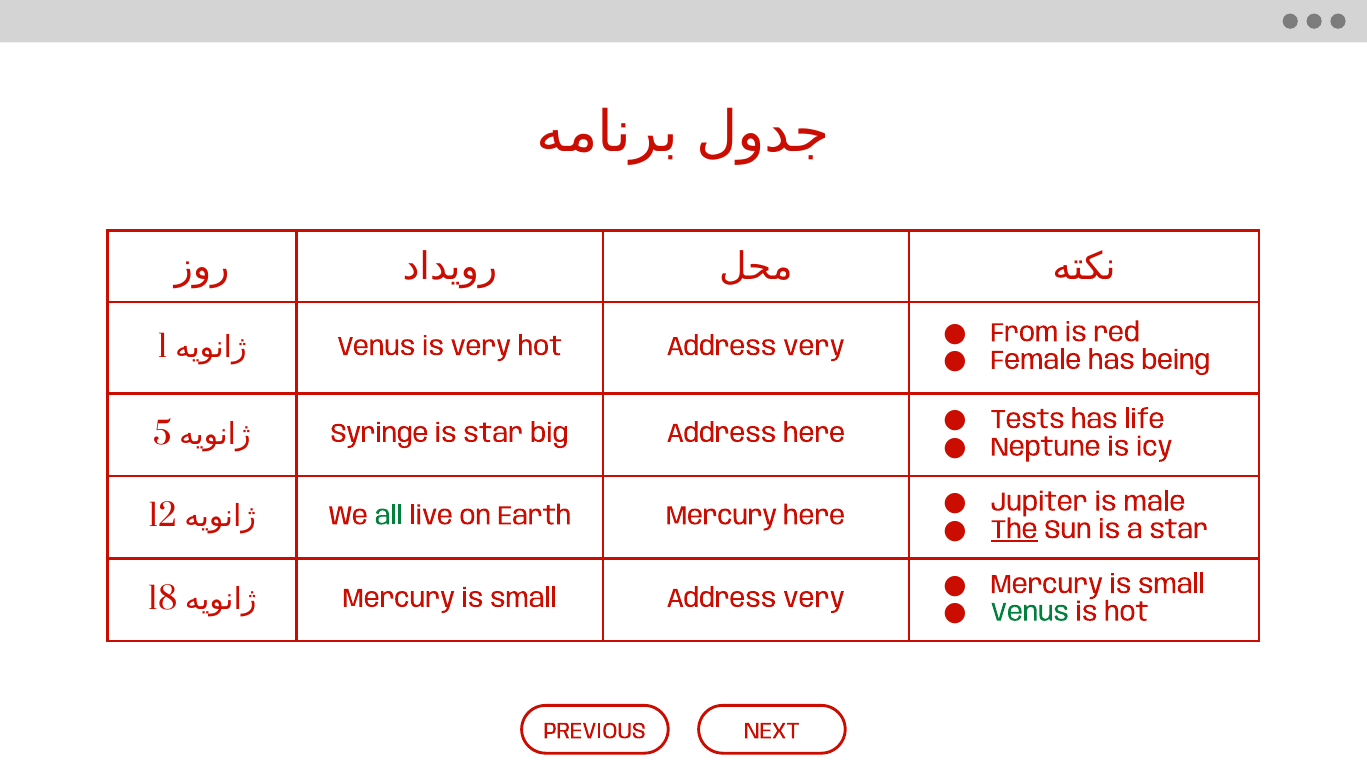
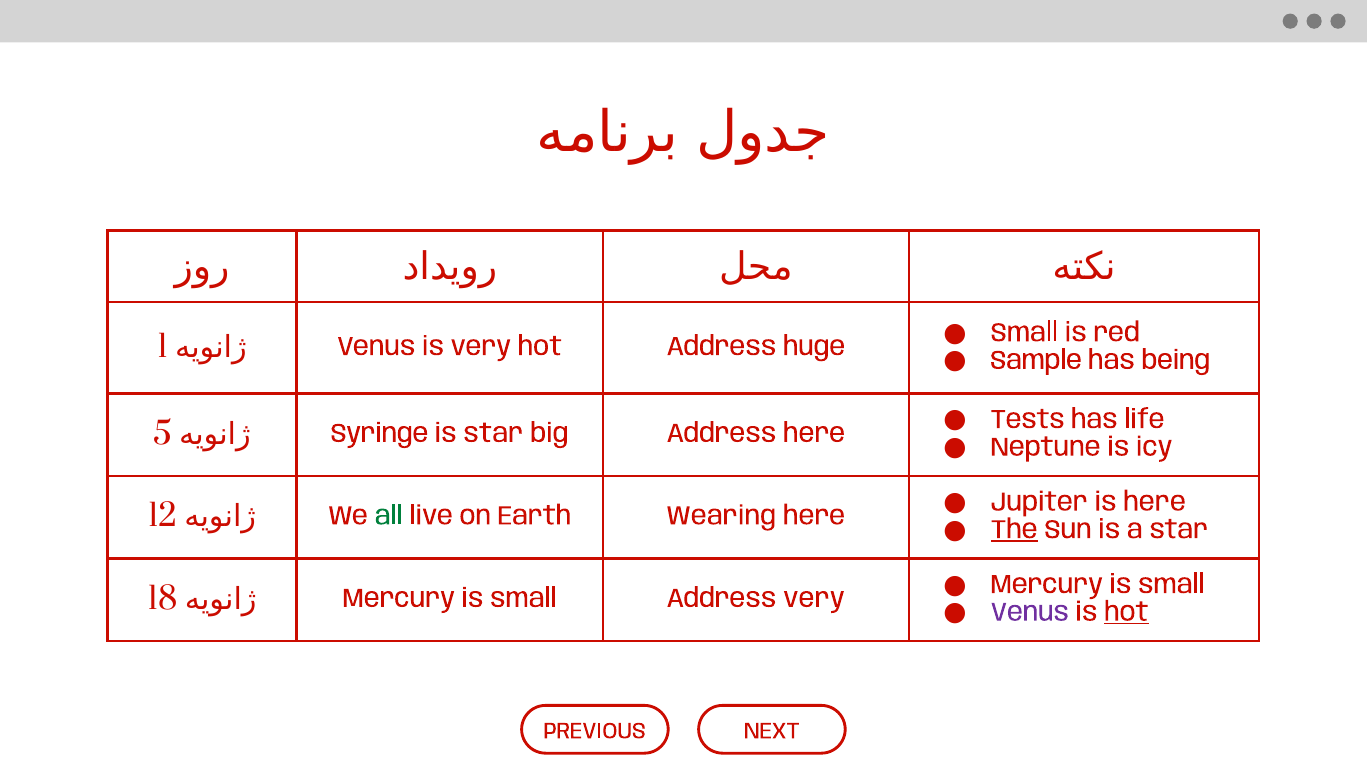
From: From -> Small (1024, 332)
hot Address very: very -> huge (814, 346)
Female: Female -> Sample (1036, 360)
is male: male -> here (1155, 502)
Earth Mercury: Mercury -> Wearing (721, 516)
Venus colour: green -> purple (1030, 612)
hot underline: none -> present (1126, 612)
